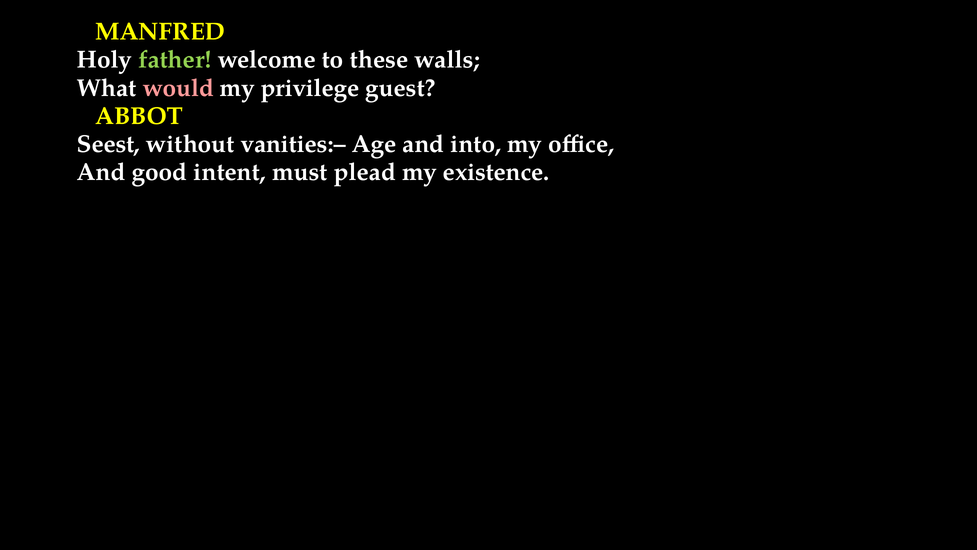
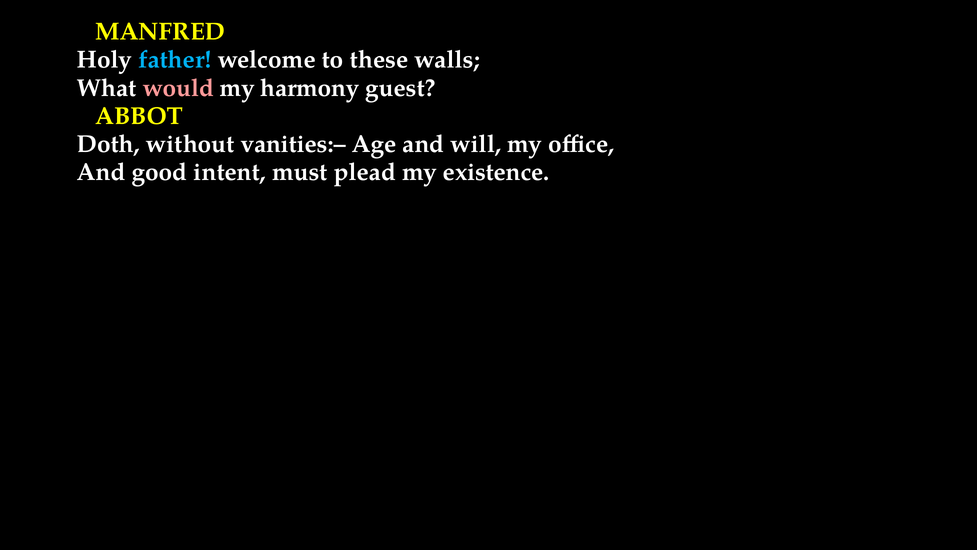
father colour: light green -> light blue (175, 60)
privilege: privilege -> harmony (310, 88)
Seest: Seest -> Doth (108, 144)
into: into -> will (476, 144)
